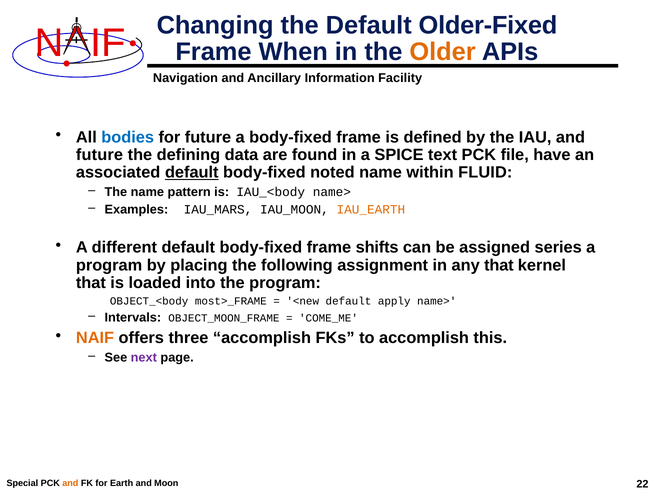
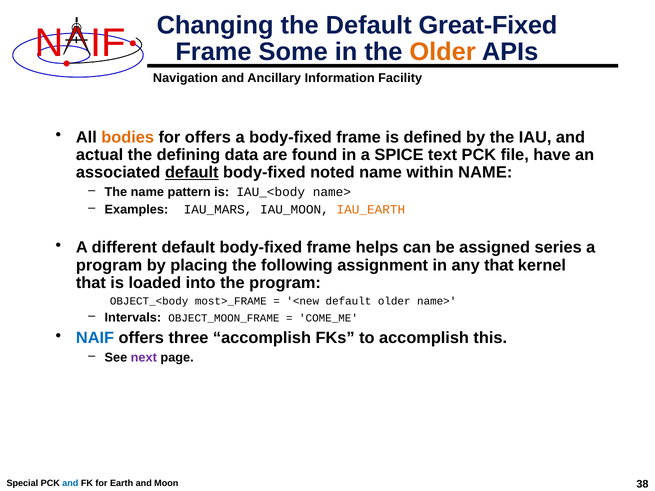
Older-Fixed: Older-Fixed -> Great-Fixed (488, 26)
When: When -> Some (293, 52)
bodies colour: blue -> orange (128, 137)
for future: future -> offers (208, 137)
future: future -> actual (100, 155)
within FLUID: FLUID -> NAME (485, 173)
shifts: shifts -> helps (377, 248)
default apply: apply -> older (394, 301)
NAIF colour: orange -> blue (95, 338)
and colour: orange -> blue (70, 484)
22: 22 -> 38 (642, 485)
